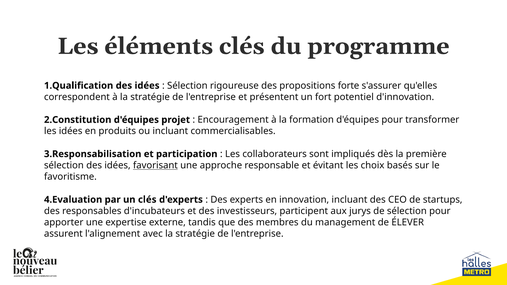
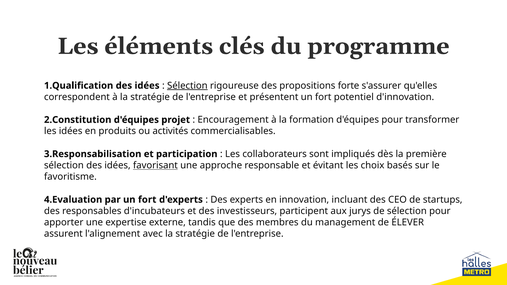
Sélection underline: none -> present (187, 86)
ou incluant: incluant -> activités (170, 131)
par un clés: clés -> fort (147, 200)
